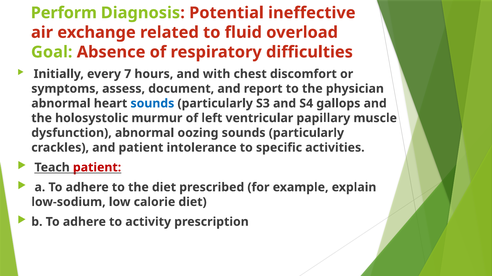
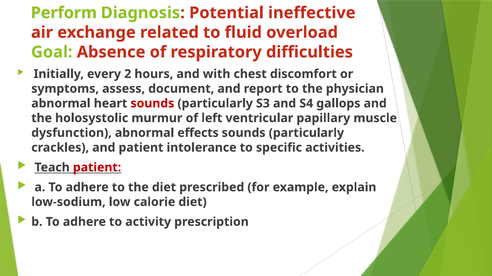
7: 7 -> 2 (128, 74)
sounds colour: blue -> red (152, 104)
oozing: oozing -> effects (198, 133)
